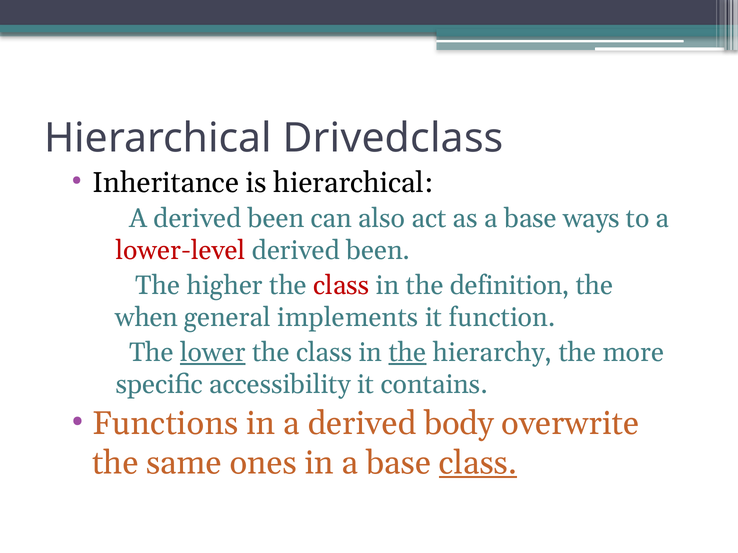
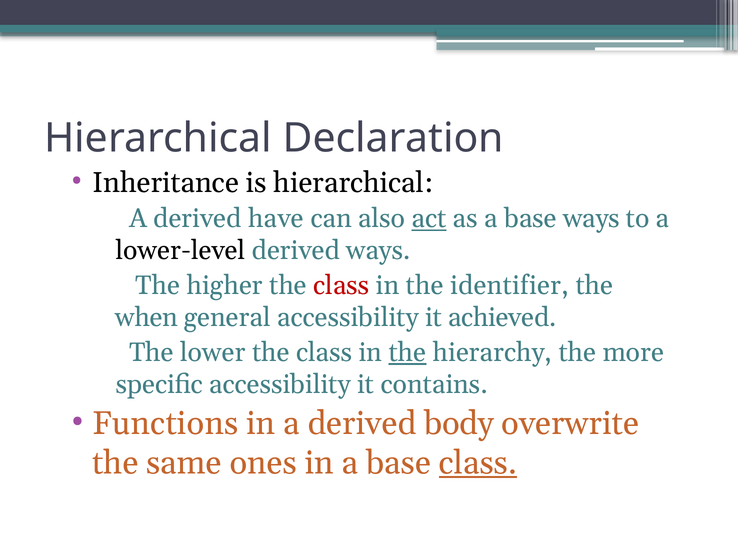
Drivedclass: Drivedclass -> Declaration (393, 138)
A derived been: been -> have (276, 219)
act underline: none -> present (429, 219)
lower-level colour: red -> black (181, 251)
been: been -> ways (378, 251)
definition: definition -> identifier (509, 286)
general implements: implements -> accessibility (348, 318)
function: function -> achieved (502, 318)
lower underline: present -> none (213, 353)
